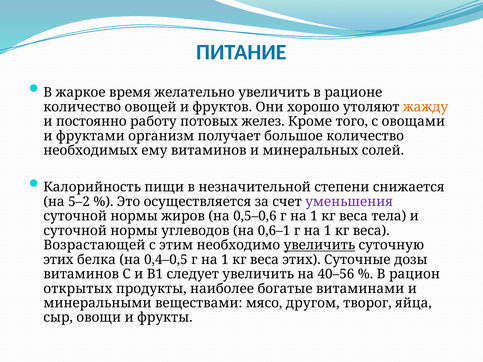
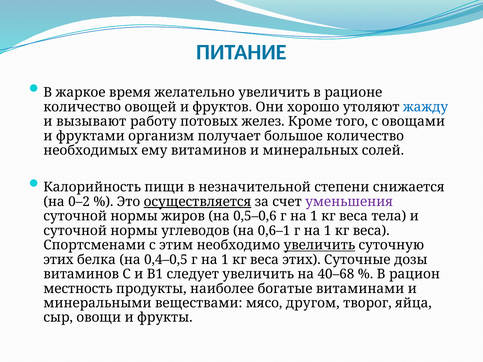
жажду colour: orange -> blue (426, 107)
постоянно: постоянно -> вызывают (91, 122)
5–2: 5–2 -> 0–2 (79, 202)
осуществляется underline: none -> present (197, 202)
Возрастающей: Возрастающей -> Спортсменами (94, 245)
40–56: 40–56 -> 40–68 (336, 274)
открытых: открытых -> местность (78, 289)
